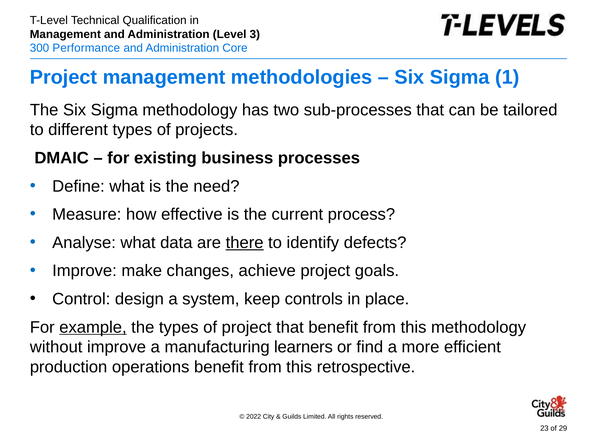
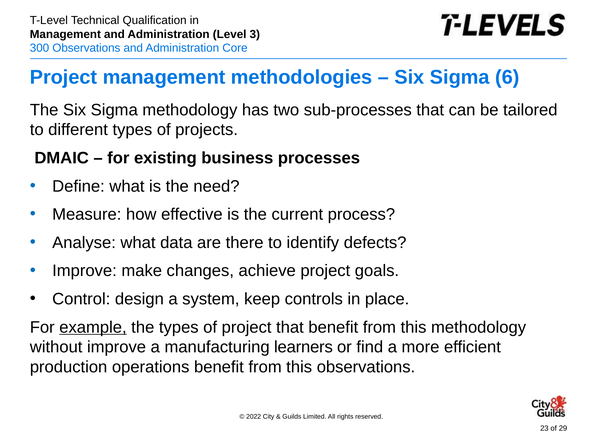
Performance: Performance -> Observations (86, 48)
1: 1 -> 6 (507, 77)
there underline: present -> none (245, 242)
this retrospective: retrospective -> observations (366, 367)
